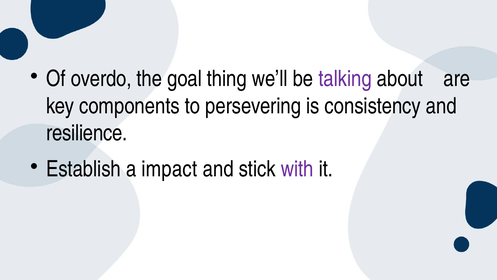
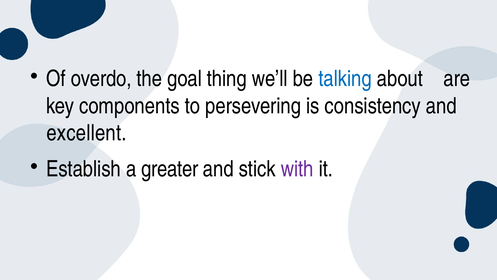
talking colour: purple -> blue (345, 79)
resilience: resilience -> excellent (87, 133)
impact: impact -> greater (170, 169)
